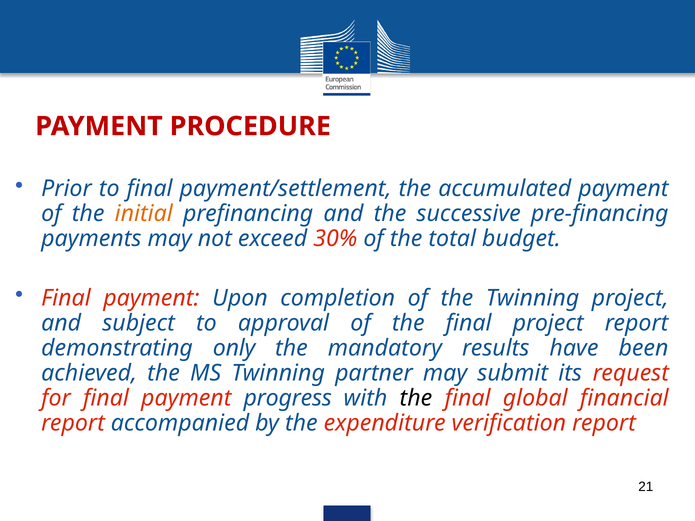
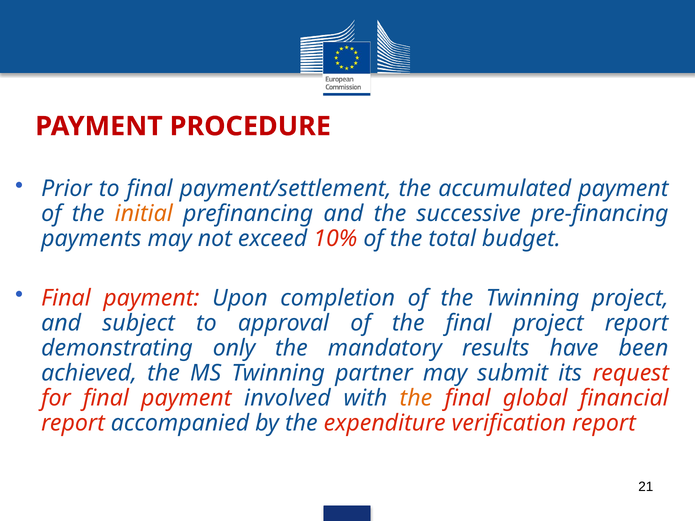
30%: 30% -> 10% (335, 239)
progress: progress -> involved (287, 398)
the colour: black -> orange (416, 398)
